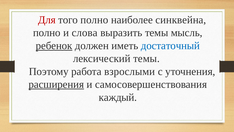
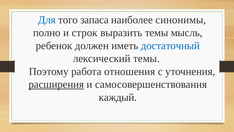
Для colour: red -> blue (47, 20)
того полно: полно -> запаса (94, 20)
синквейна: синквейна -> синонимы (181, 20)
слова: слова -> строк (85, 33)
ребенок underline: present -> none (54, 46)
взрослыми: взрослыми -> отношения (130, 71)
